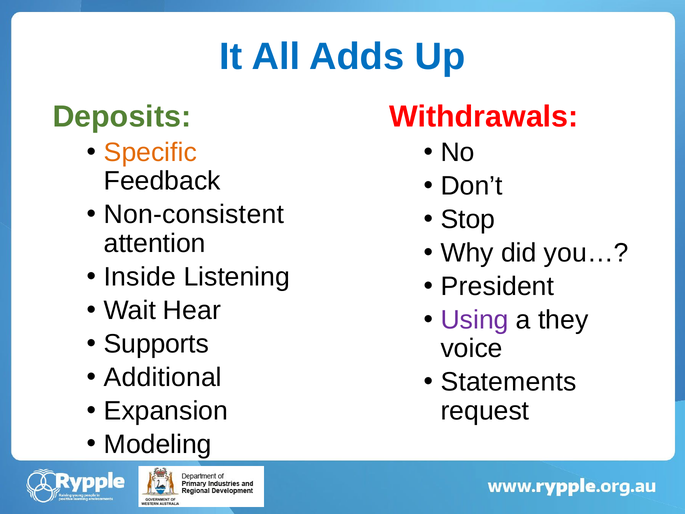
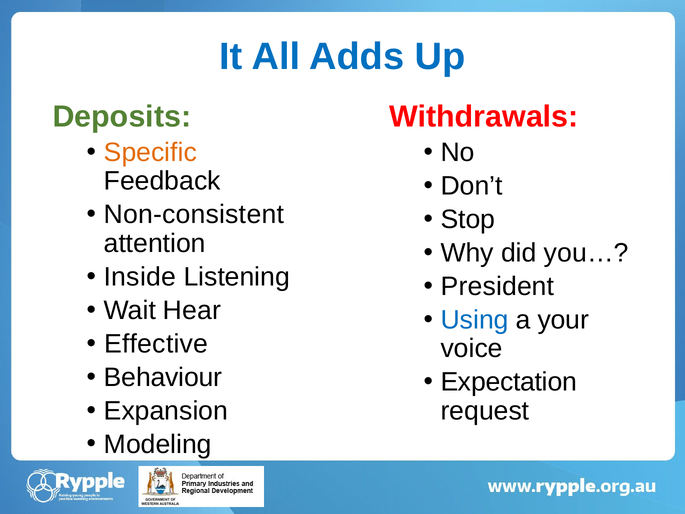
Using colour: purple -> blue (475, 320)
they: they -> your (563, 320)
Supports: Supports -> Effective (156, 344)
Additional: Additional -> Behaviour (163, 377)
Statements: Statements -> Expectation (509, 382)
